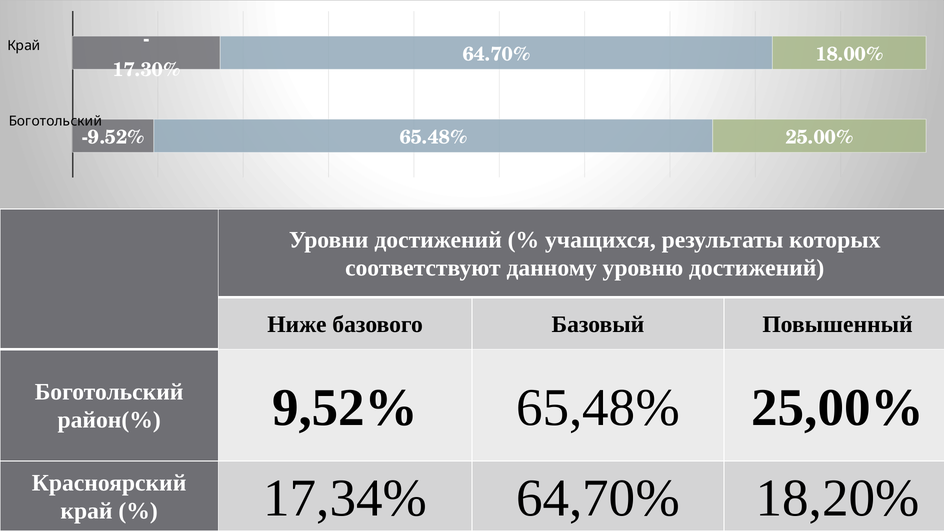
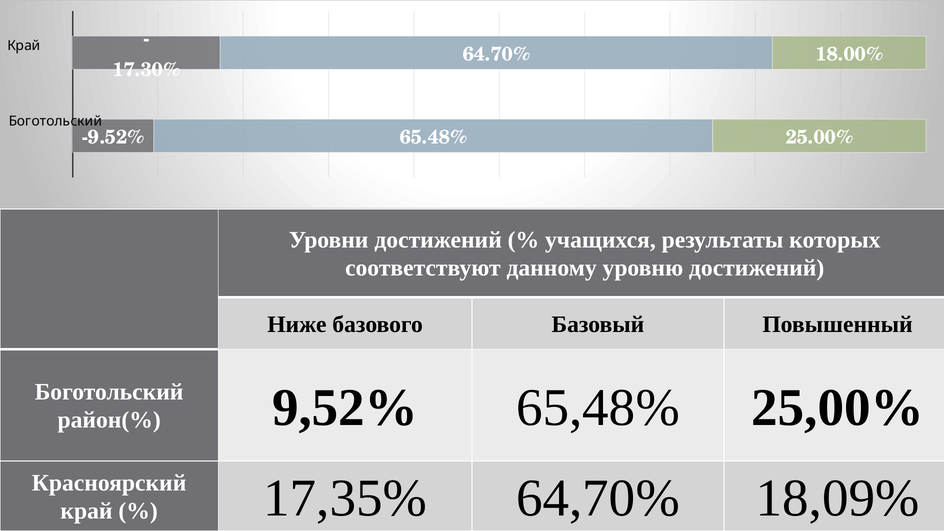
17,34%: 17,34% -> 17,35% (345, 498)
18,20%: 18,20% -> 18,09% (838, 498)
